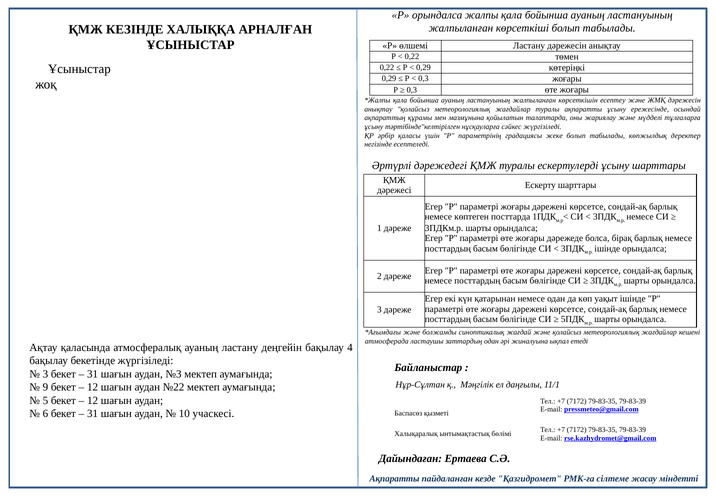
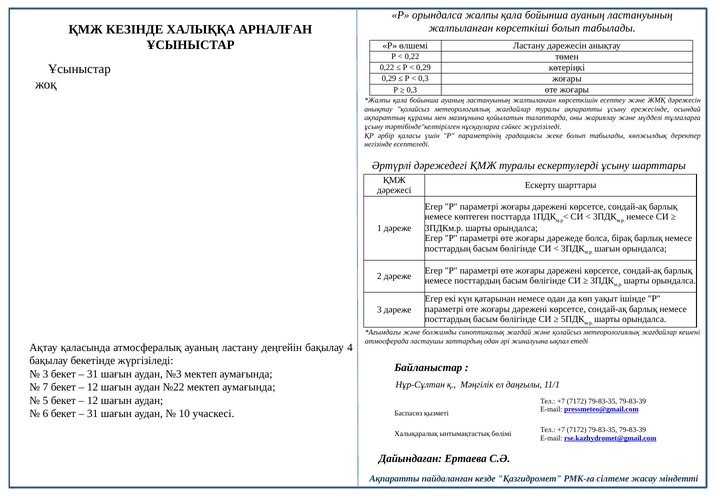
ішінде: ішінде -> шағын (607, 248)
9: 9 -> 7 (45, 387)
